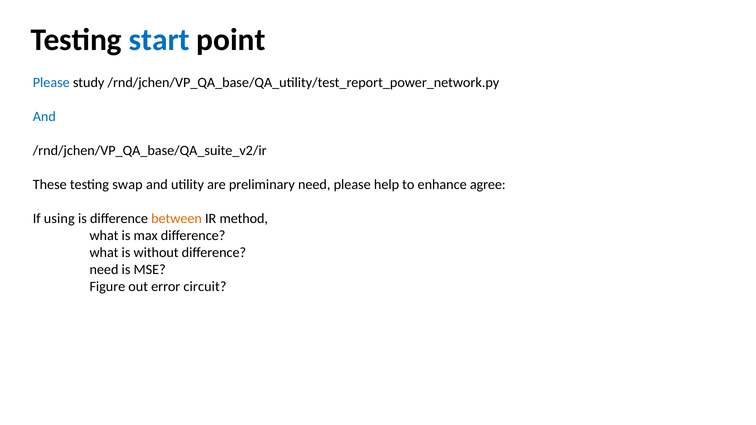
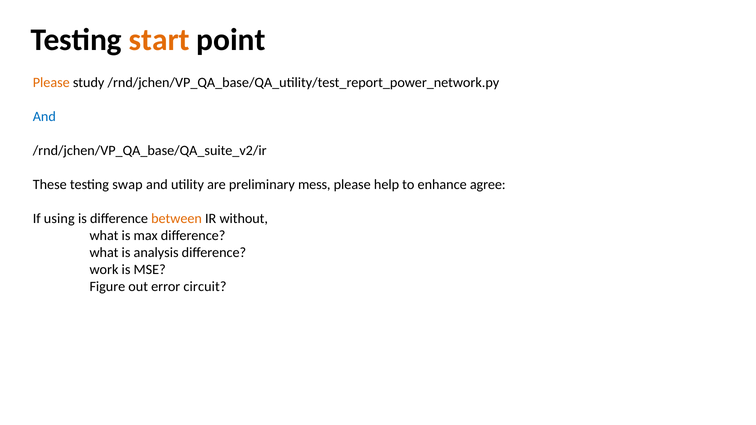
start colour: blue -> orange (159, 40)
Please colour: blue -> orange (51, 83)
preliminary need: need -> mess (314, 185)
method: method -> without (244, 219)
without: without -> analysis (156, 253)
need: need -> work (104, 270)
